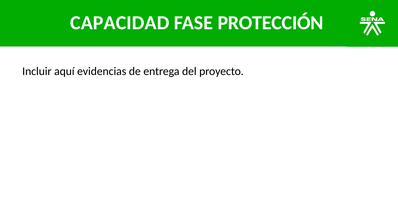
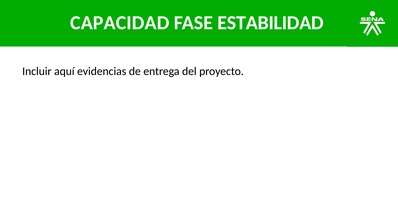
PROTECCIÓN: PROTECCIÓN -> ESTABILIDAD (271, 23)
